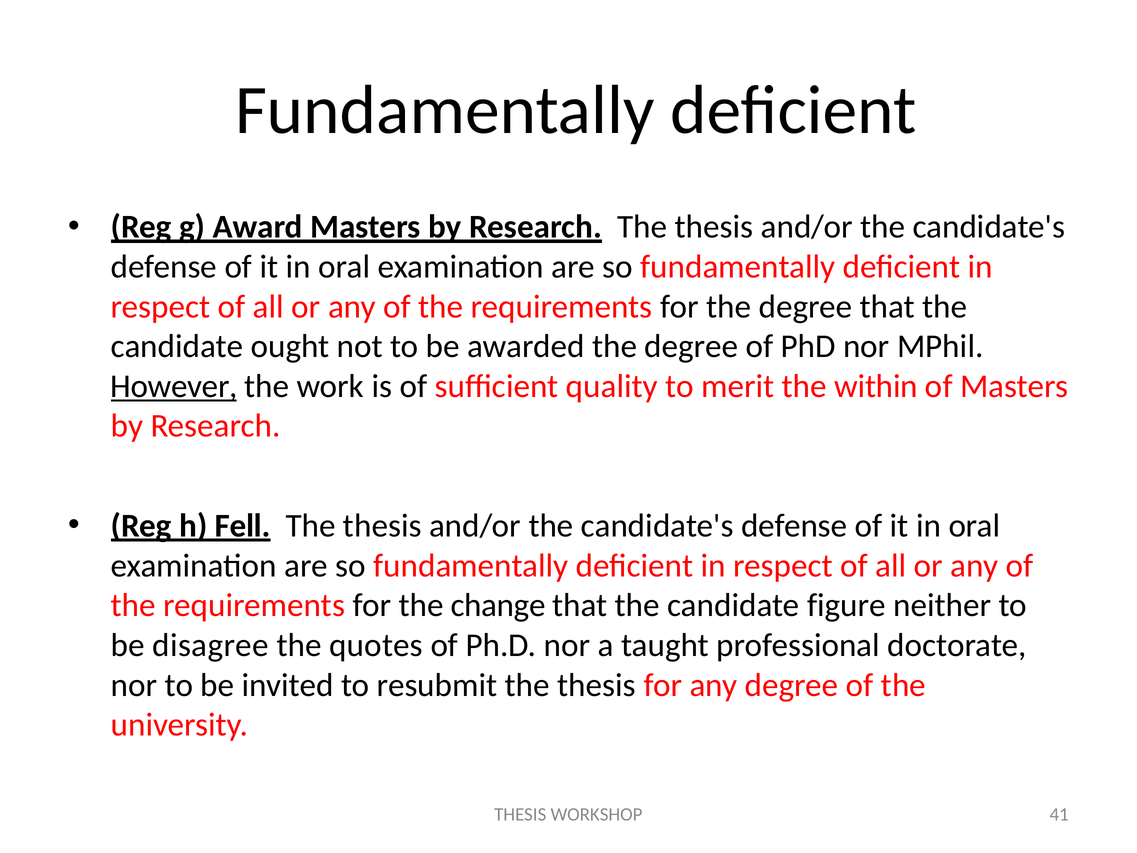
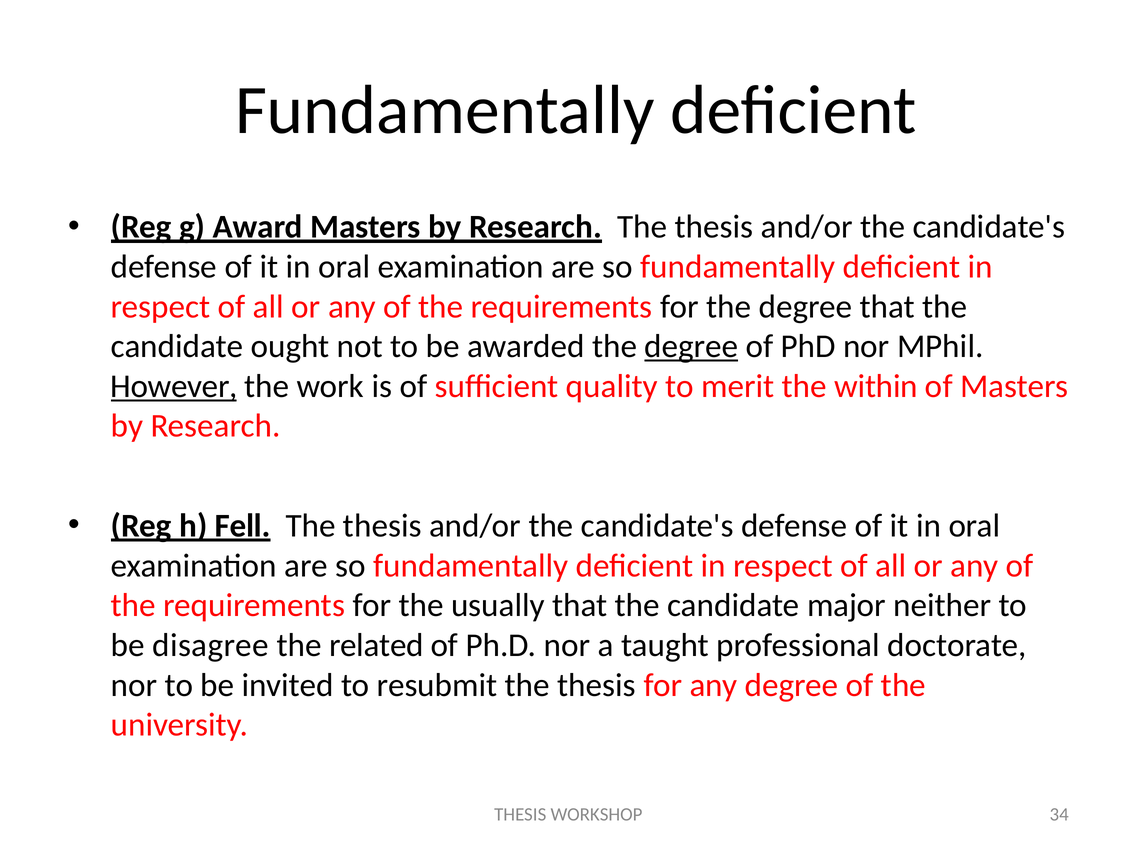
degree underline: none -> present (691, 346)
change: change -> usually (498, 605)
figure: figure -> major (846, 605)
quotes: quotes -> related (376, 645)
41: 41 -> 34 (1059, 814)
